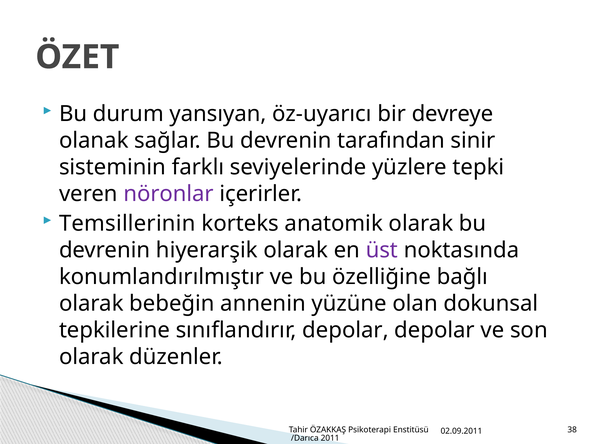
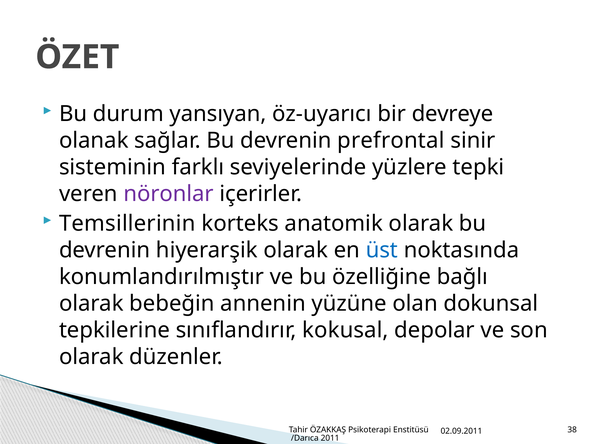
tarafından: tarafından -> prefrontal (391, 140)
üst colour: purple -> blue (382, 250)
sınıflandırır depolar: depolar -> kokusal (345, 330)
